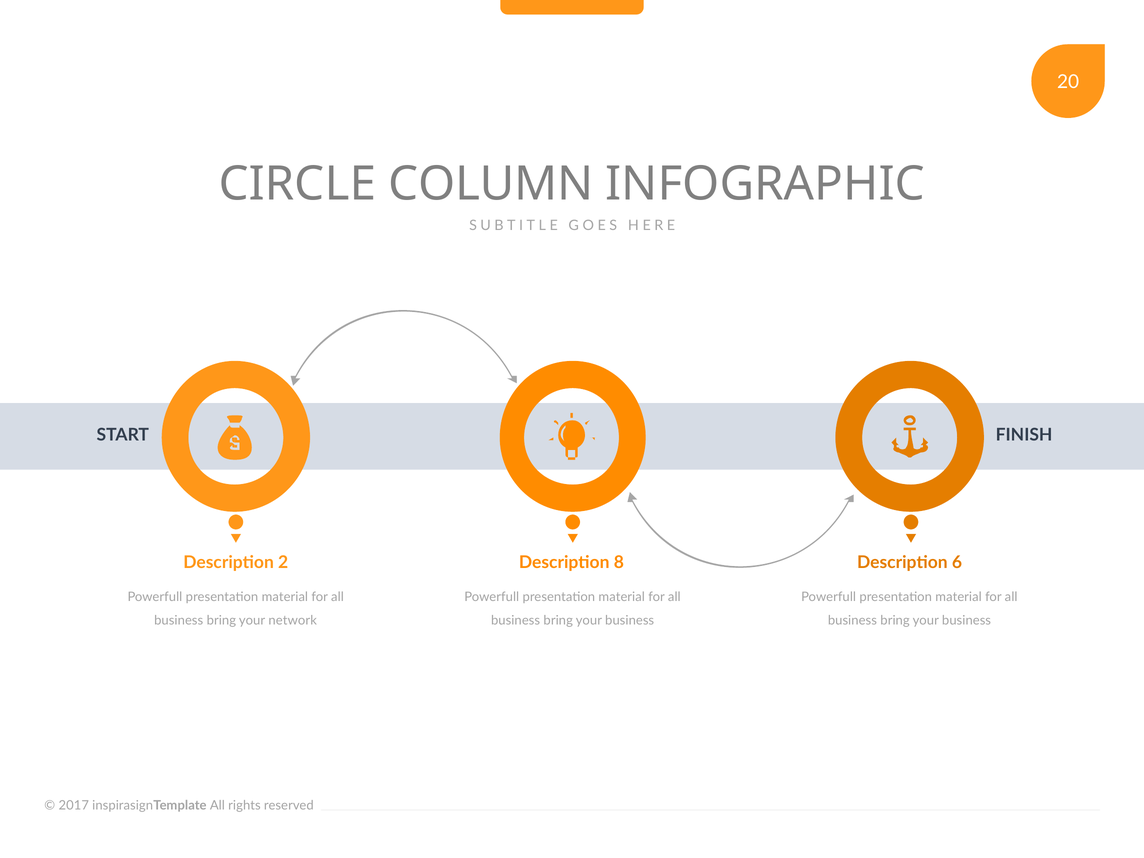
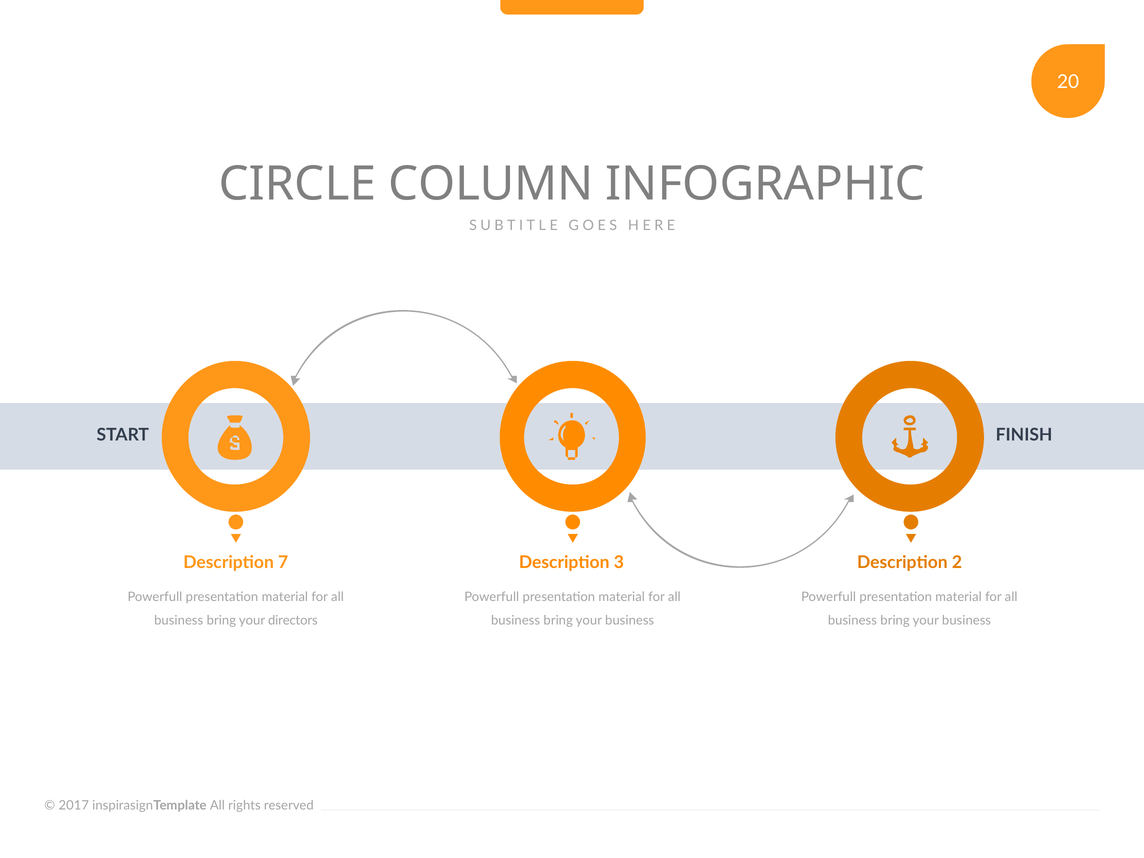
2: 2 -> 7 (283, 562)
8: 8 -> 3 (619, 562)
6: 6 -> 2 (957, 562)
network: network -> directors (293, 621)
